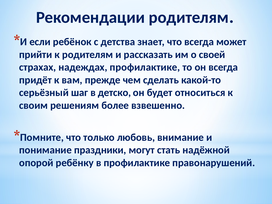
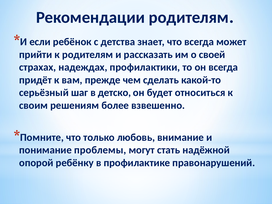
надеждах профилактике: профилактике -> профилактики (145, 67)
праздники: праздники -> проблемы (100, 150)
